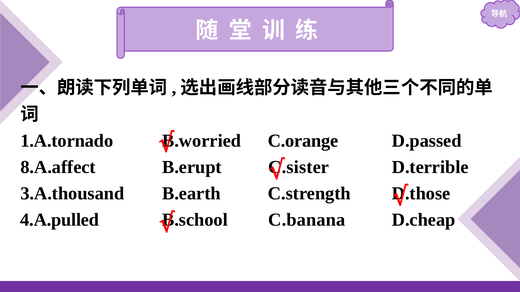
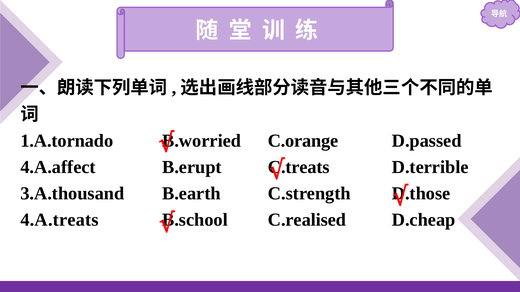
8.A.affect: 8.A.affect -> 4.A.affect (58, 167)
C.sister: C.sister -> C.treats (299, 167)
4.A.pulled: 4.A.pulled -> 4.A.treats (60, 220)
C.banana: C.banana -> C.realised (307, 220)
